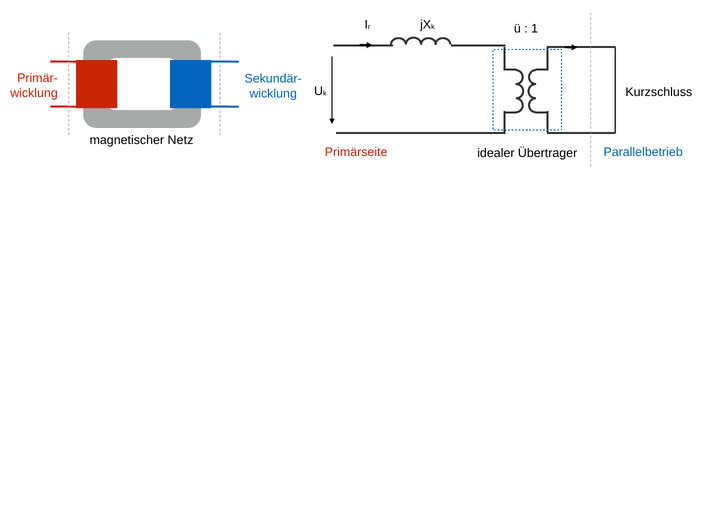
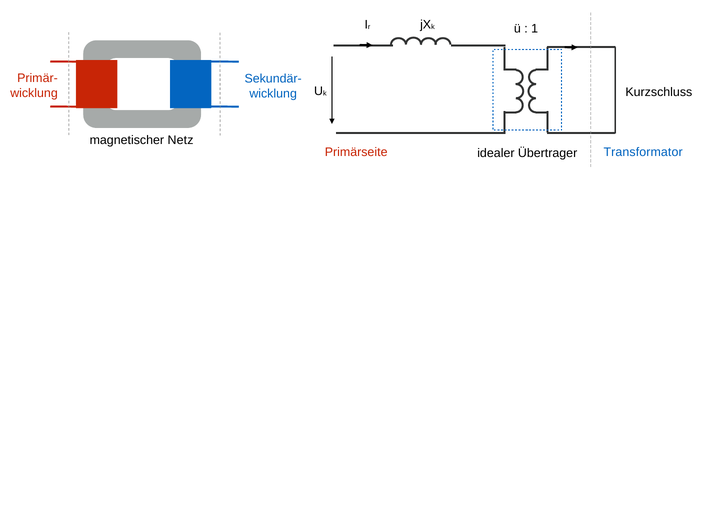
Parallelbetrieb: Parallelbetrieb -> Transformator (643, 152)
